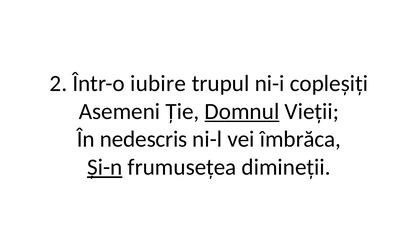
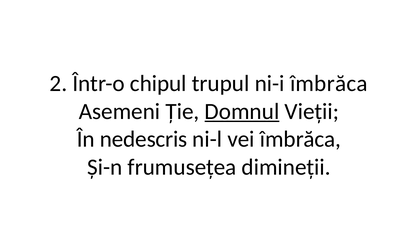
iubire: iubire -> chipul (158, 84)
ni-i copleșiți: copleșiți -> îmbrăca (329, 84)
Și-n underline: present -> none (105, 167)
